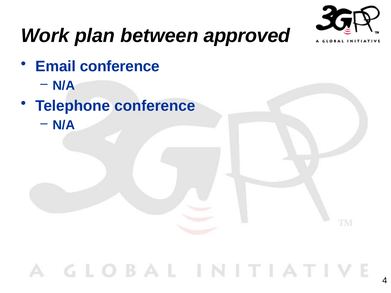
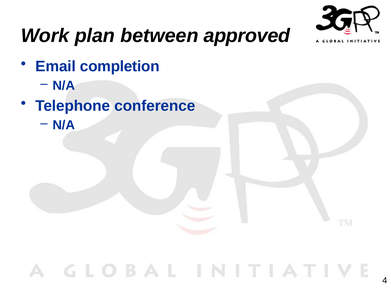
Email conference: conference -> completion (120, 66)
